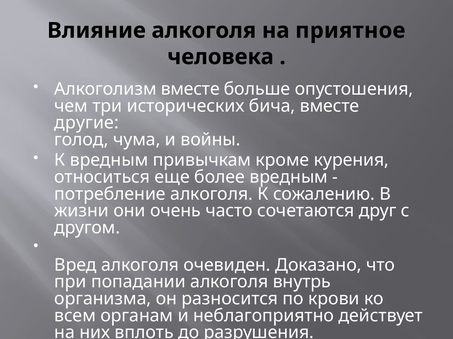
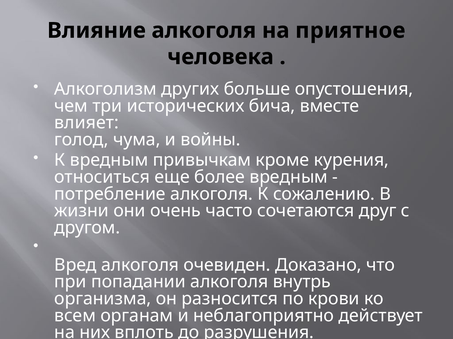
Алкоголизм вместе: вместе -> других (190, 89)
другие: другие -> влияет (87, 123)
